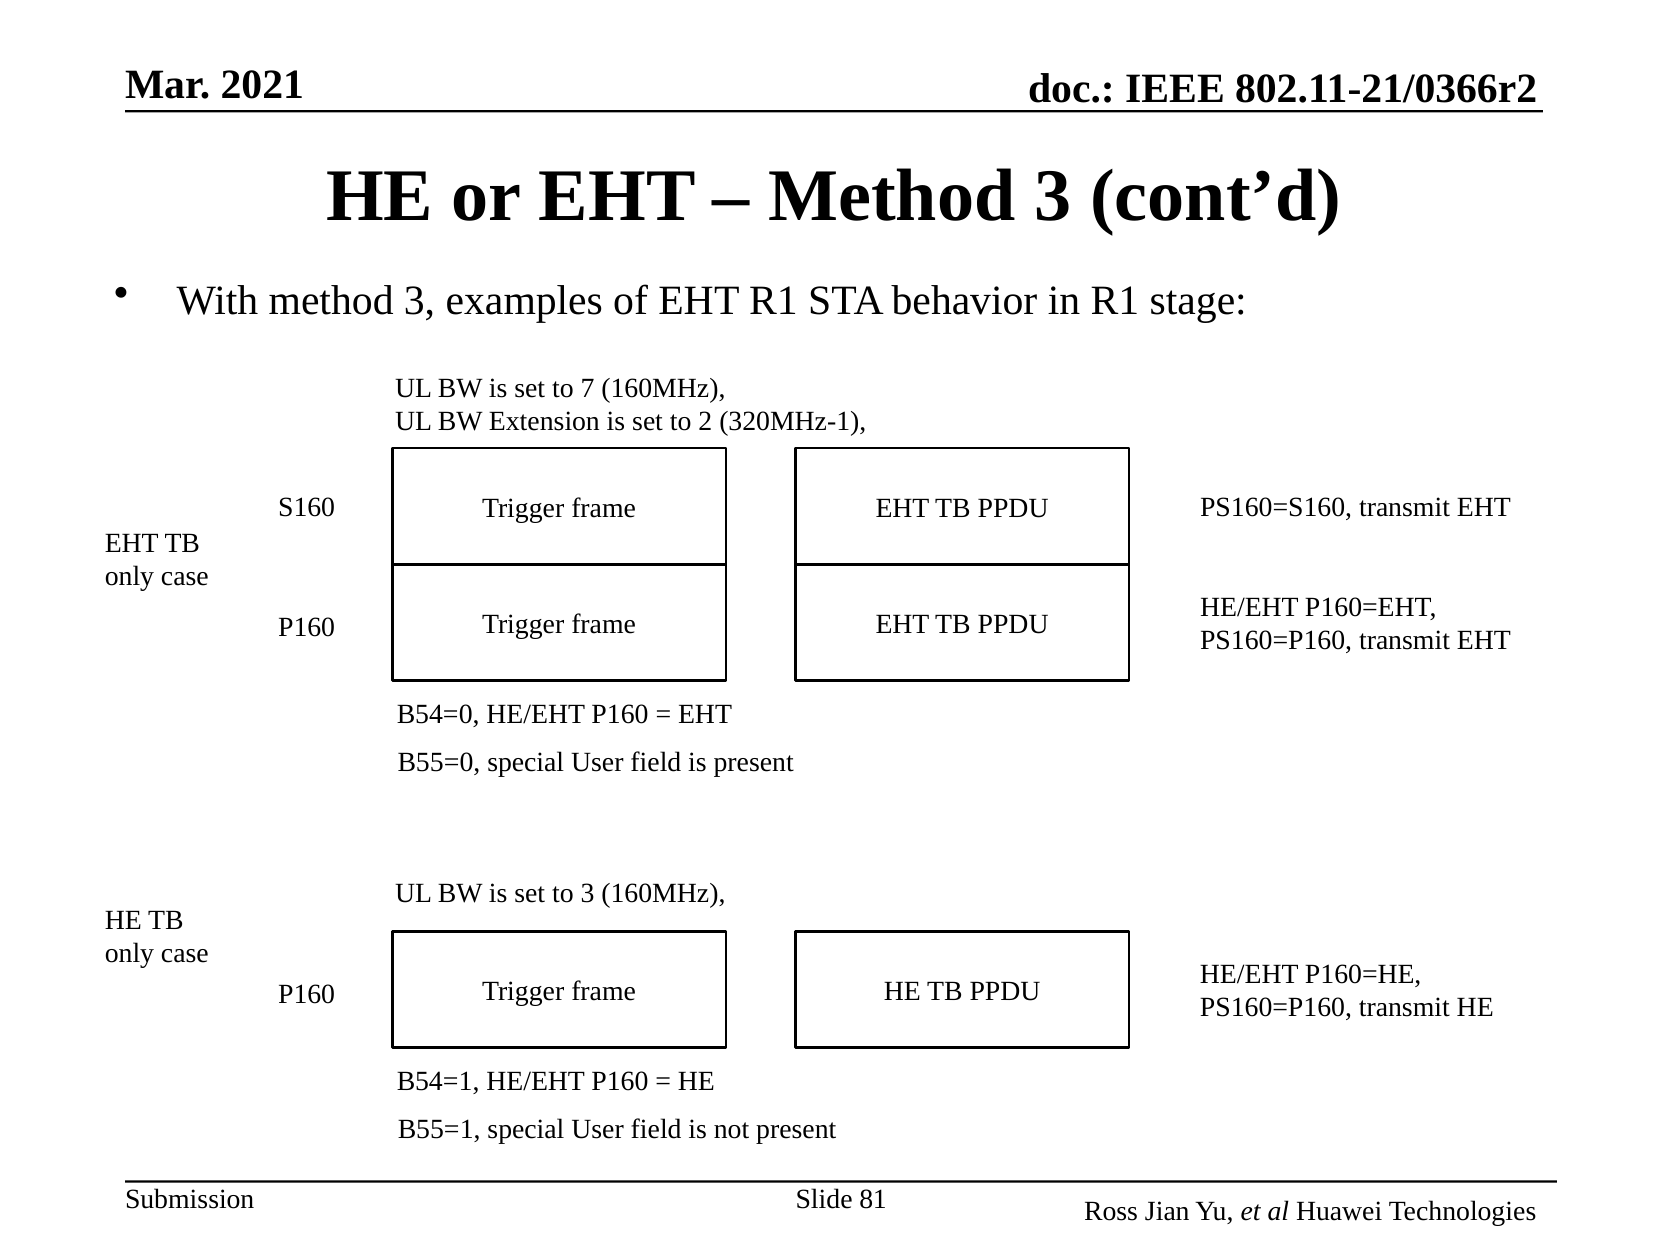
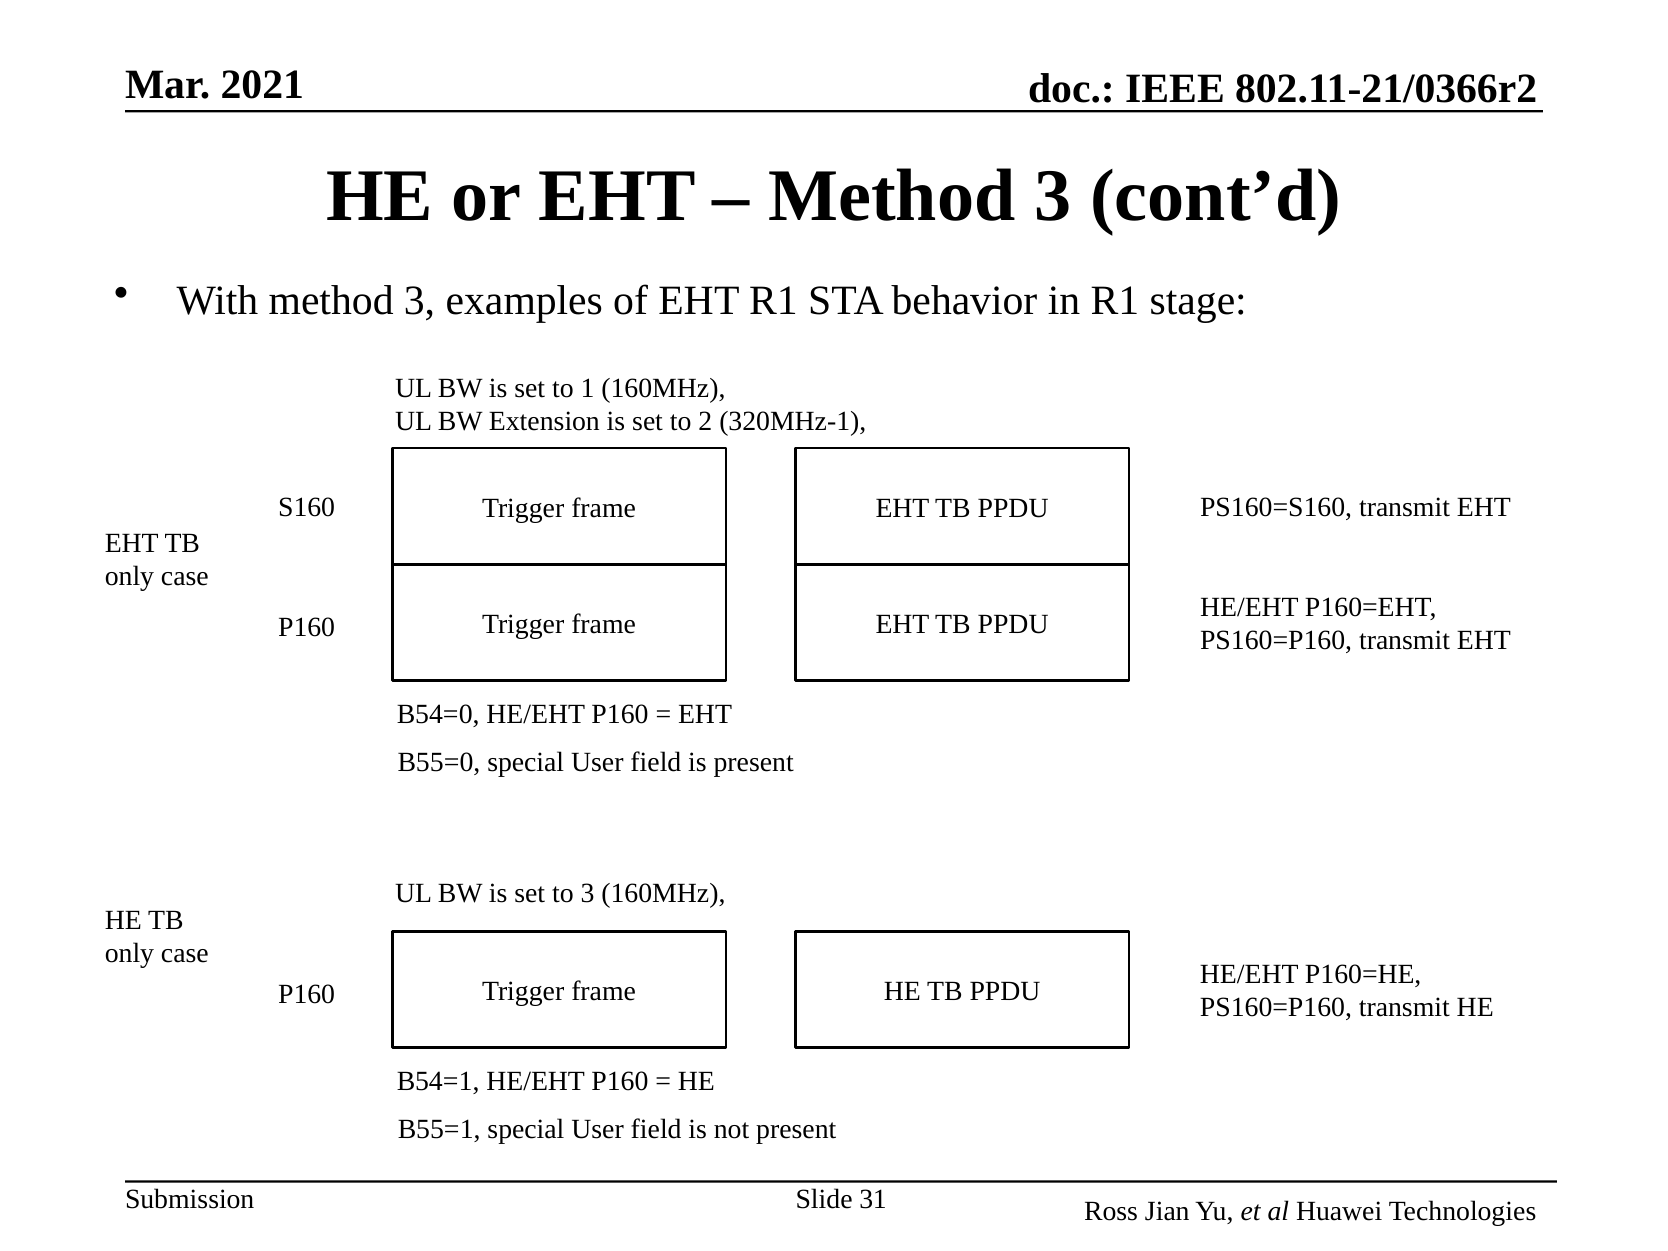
7: 7 -> 1 (588, 388)
81: 81 -> 31 (873, 1200)
